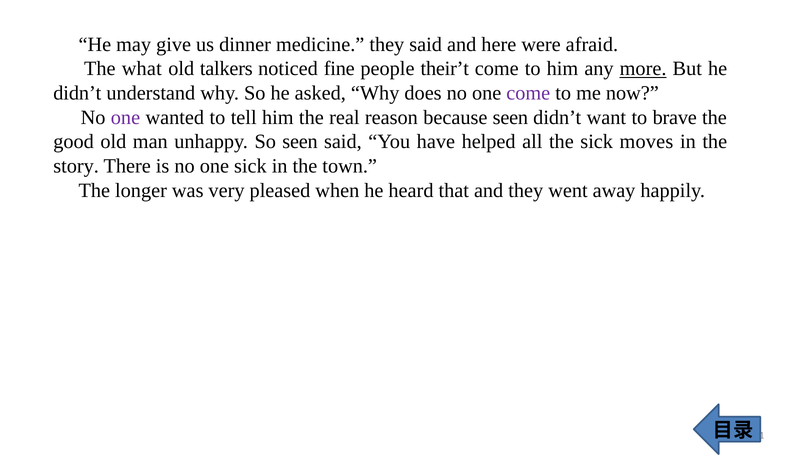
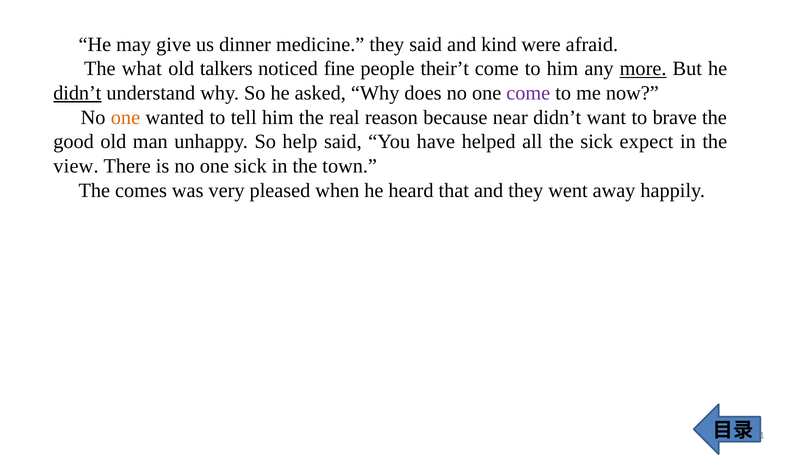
here: here -> kind (499, 44)
didn’t underline: none -> present (77, 93)
one colour: purple -> orange (125, 117)
because seen: seen -> near (510, 117)
So seen: seen -> help (300, 142)
moves: moves -> expect (646, 142)
story: story -> view (76, 166)
longer: longer -> comes (141, 190)
